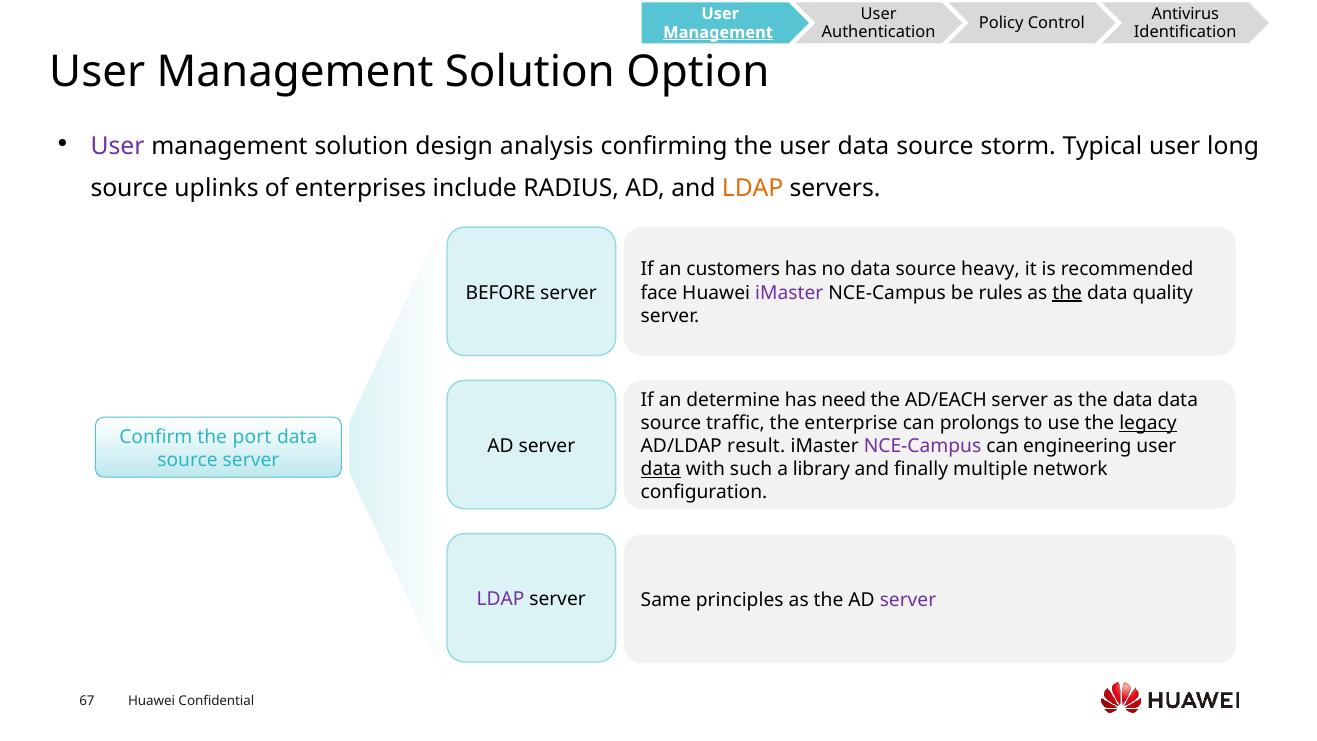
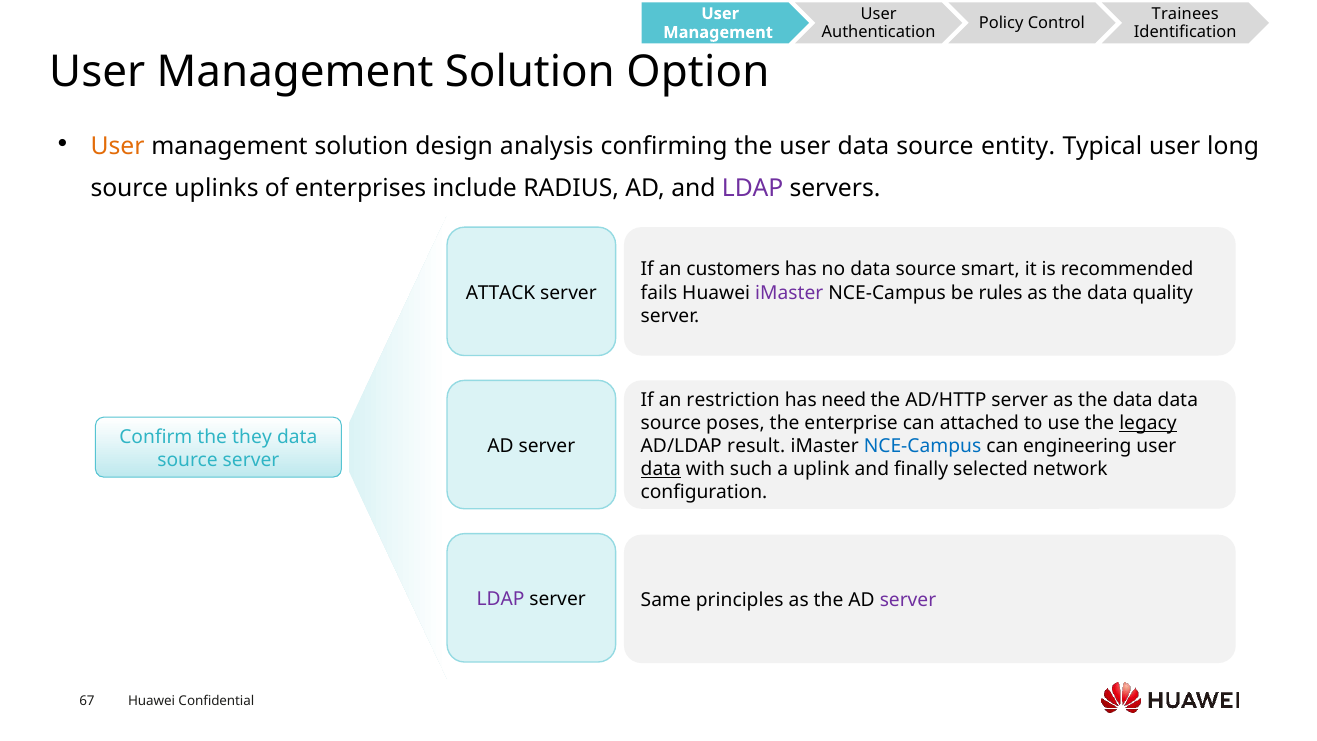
Antivirus: Antivirus -> Trainees (1185, 14)
Management underline: present -> none (718, 32)
User colour: purple -> orange (118, 146)
storm: storm -> entity (1018, 146)
LDAP colour: orange -> purple (753, 188)
heavy: heavy -> smart (990, 270)
BEFORE: BEFORE -> ATTACK (501, 293)
face: face -> fails (659, 293)
the underline: present -> none (1067, 293)
determine: determine -> restriction (733, 400)
AD/EACH: AD/EACH -> AD/HTTP (946, 400)
traffic: traffic -> poses (735, 423)
prolongs: prolongs -> attached (979, 423)
port: port -> they (252, 437)
NCE-Campus colour: purple -> blue (923, 446)
library: library -> uplink (821, 469)
multiple: multiple -> selected (991, 469)
